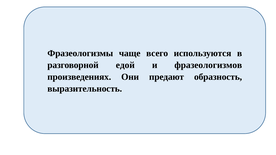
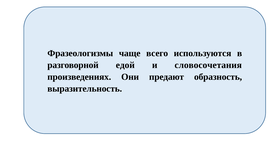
фразеологизмов: фразеологизмов -> словосочетания (208, 65)
